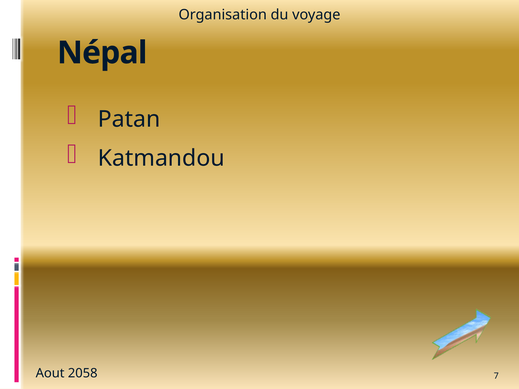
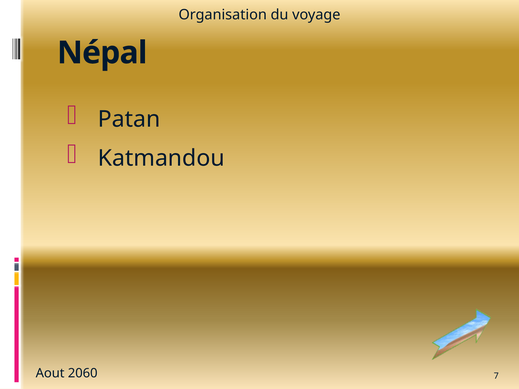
2058: 2058 -> 2060 (83, 373)
